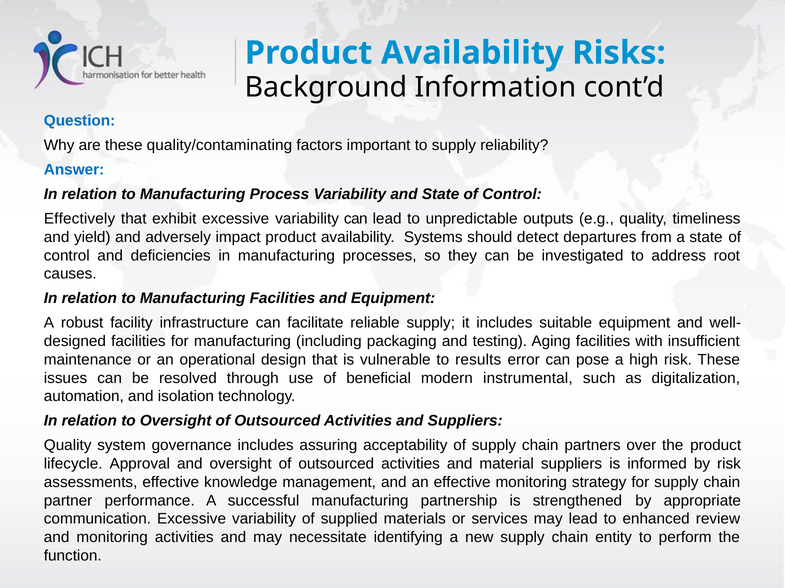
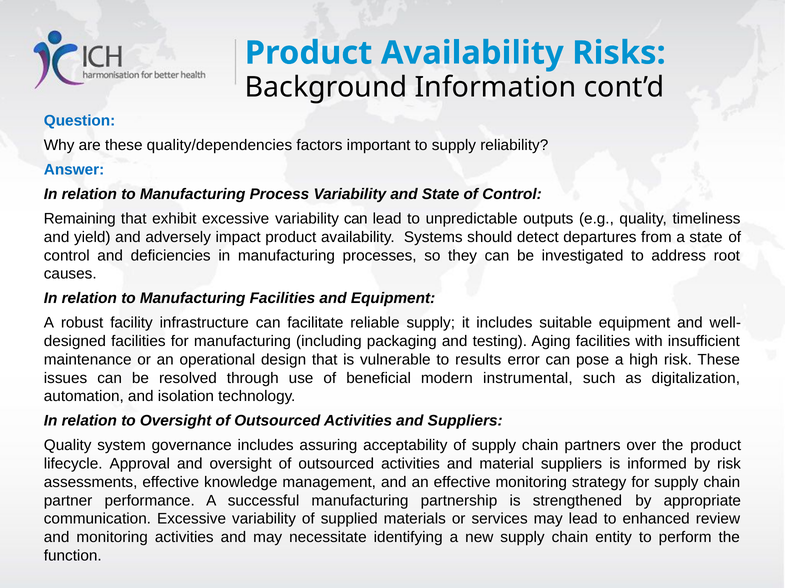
quality/contaminating: quality/contaminating -> quality/dependencies (219, 145)
Effectively: Effectively -> Remaining (80, 219)
